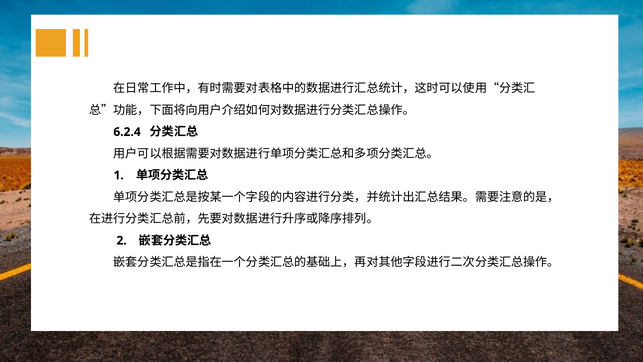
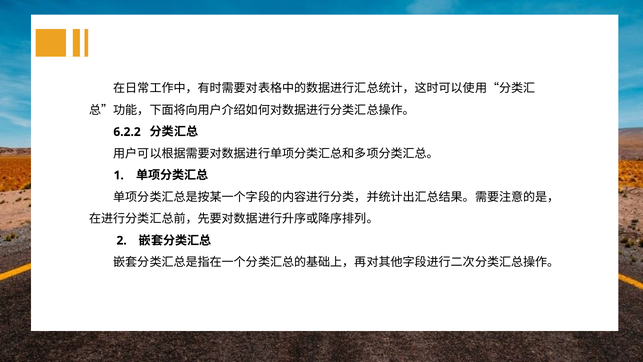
6.2.4: 6.2.4 -> 6.2.2 (127, 132)
